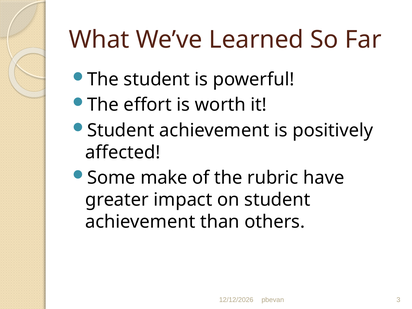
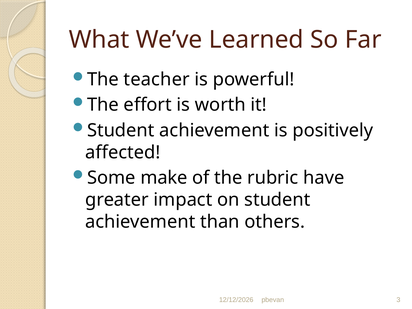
The student: student -> teacher (157, 80)
